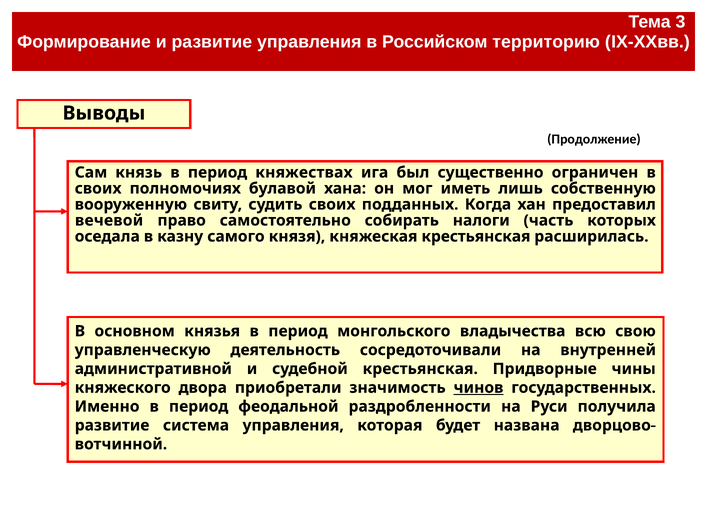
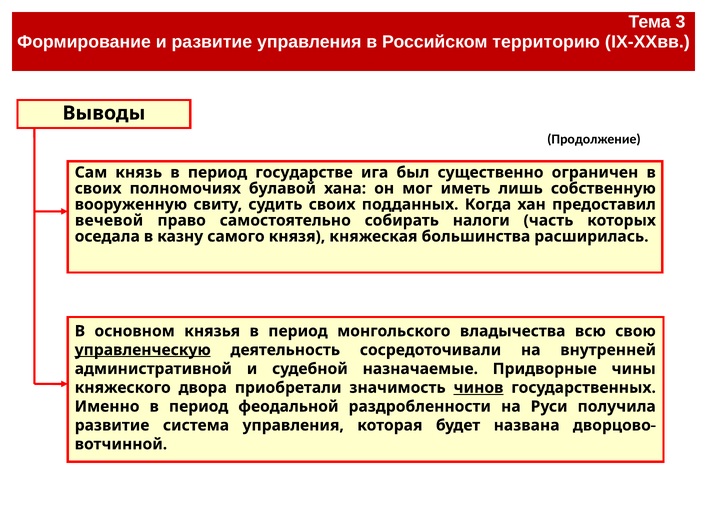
княжествах: княжествах -> государстве (304, 173)
княжеская крестьянская: крестьянская -> большинства (476, 237)
управленческую underline: none -> present (143, 350)
судебной крестьянская: крестьянская -> назначаемые (420, 369)
